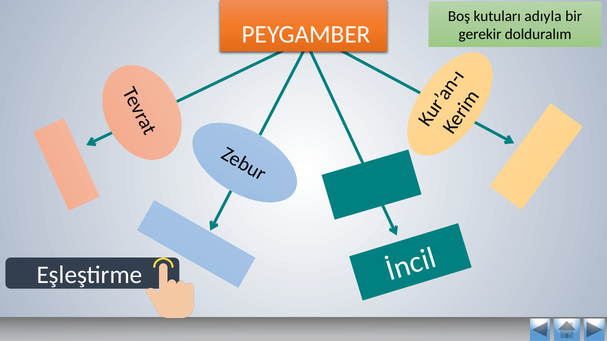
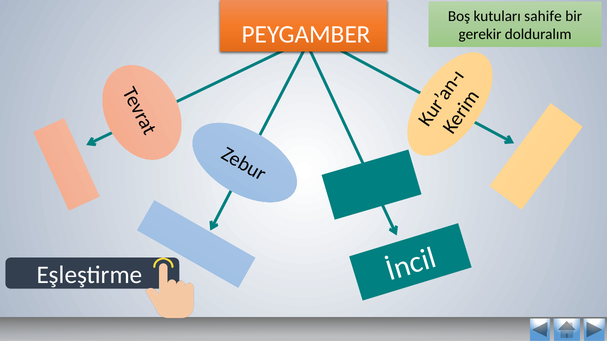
adıyla: adıyla -> sahife (543, 16)
